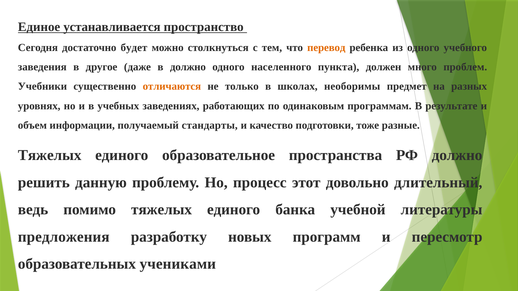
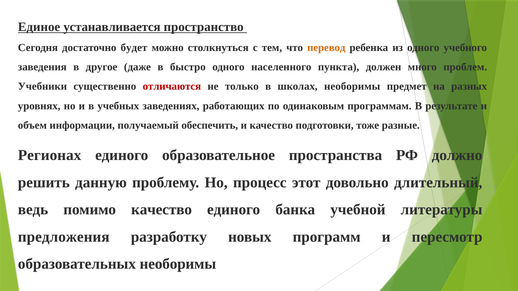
в должно: должно -> быстро (188, 67)
отличаются colour: orange -> red (172, 87)
стандарты: стандарты -> обеспечить (210, 125)
Тяжелых: Тяжелых -> Регионах (50, 155)
помимо тяжелых: тяжелых -> качество (162, 210)
образовательных учениками: учениками -> необоримы (178, 264)
